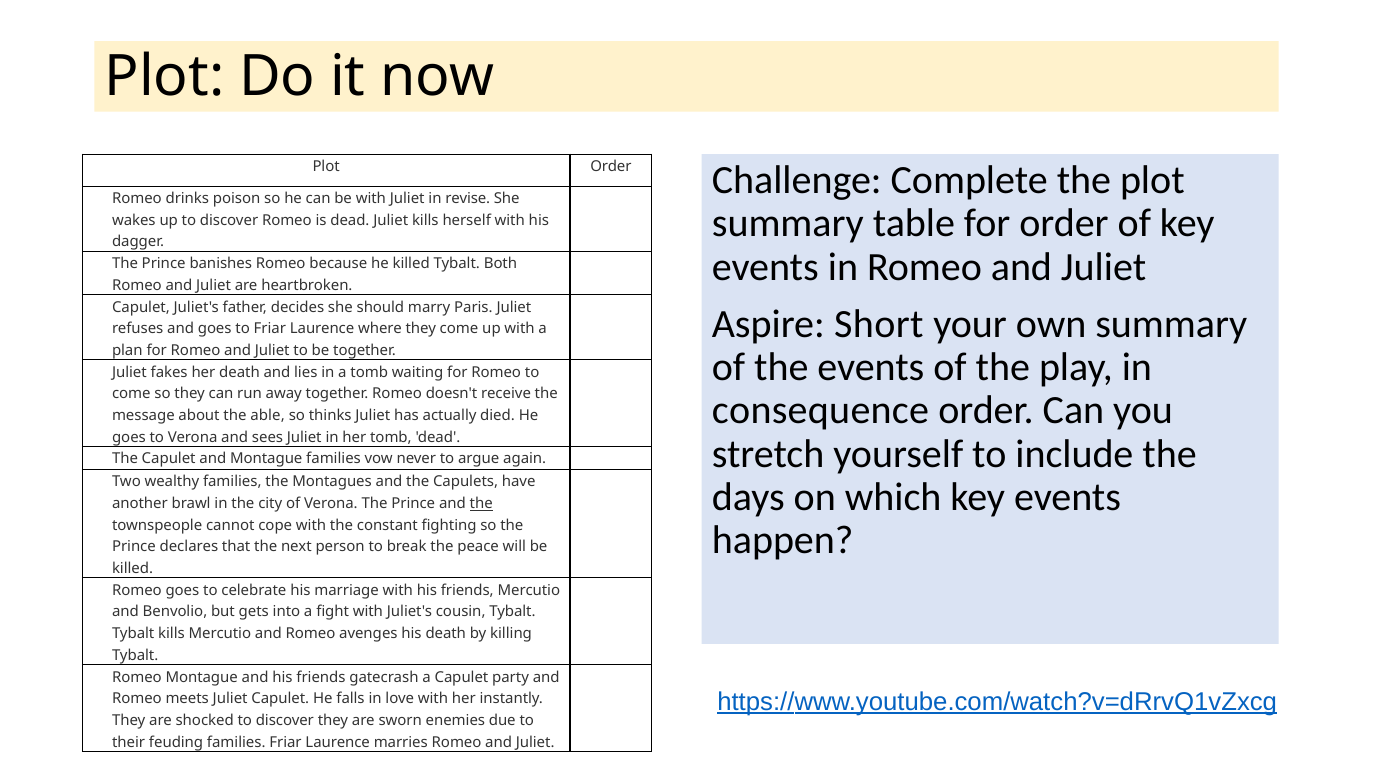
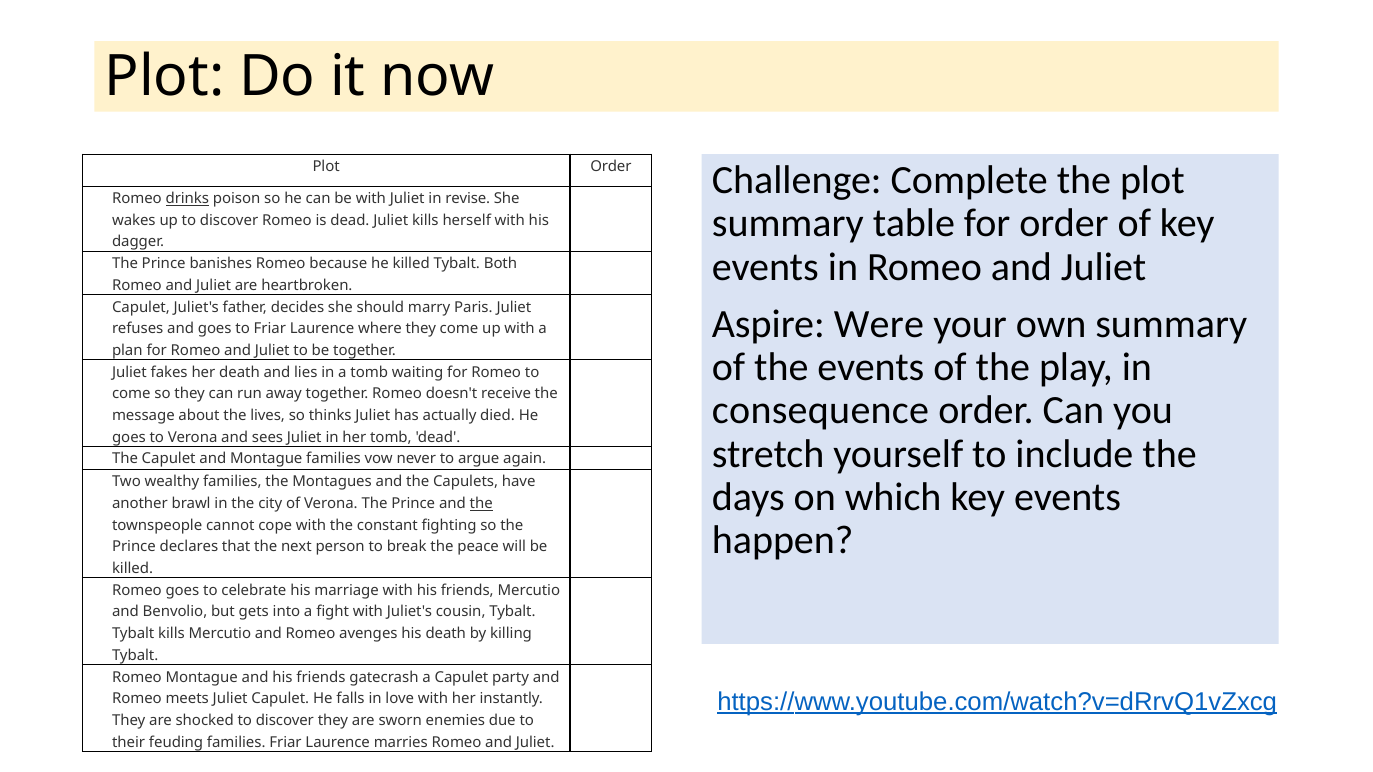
drinks underline: none -> present (187, 199)
Short: Short -> Were (879, 325)
able: able -> lives (268, 416)
